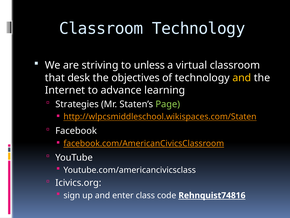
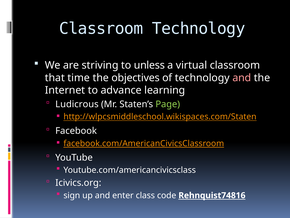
desk: desk -> time (79, 78)
and colour: yellow -> pink (242, 78)
Strategies: Strategies -> Ludicrous (77, 104)
